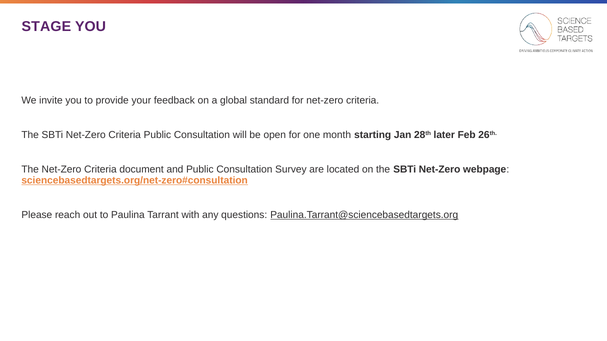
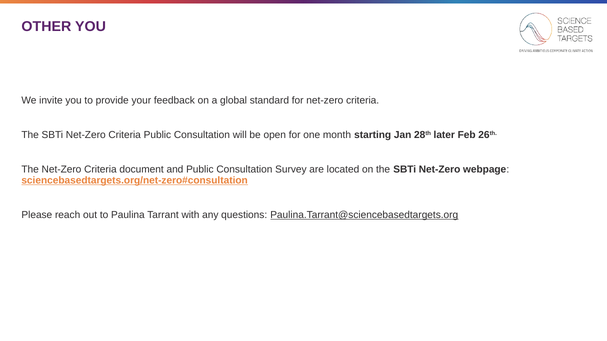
STAGE: STAGE -> OTHER (46, 27)
